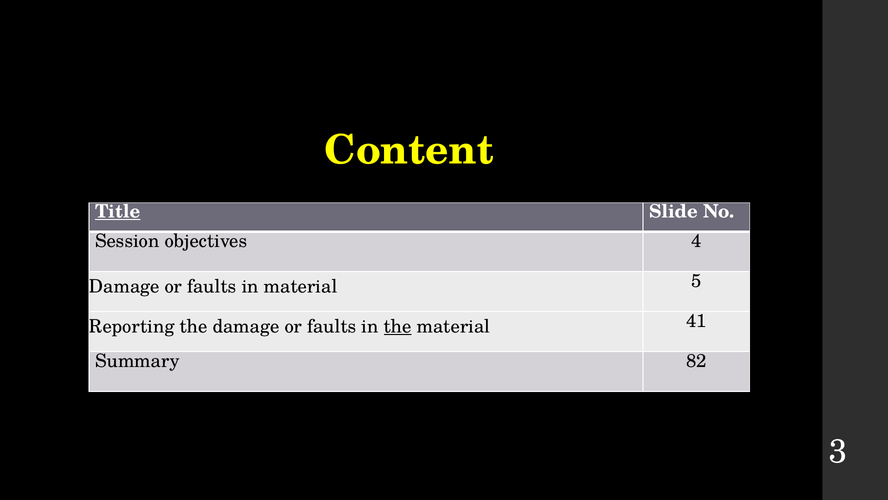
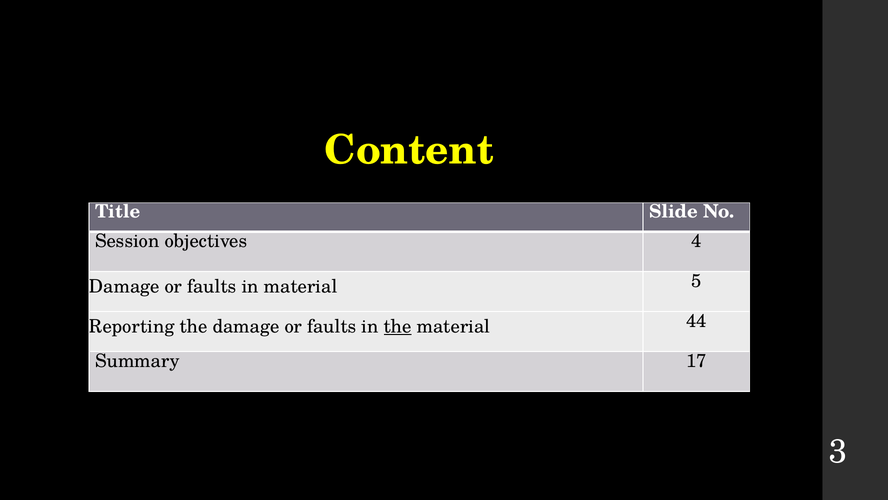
Title underline: present -> none (118, 211)
41: 41 -> 44 (696, 321)
82: 82 -> 17 (696, 361)
